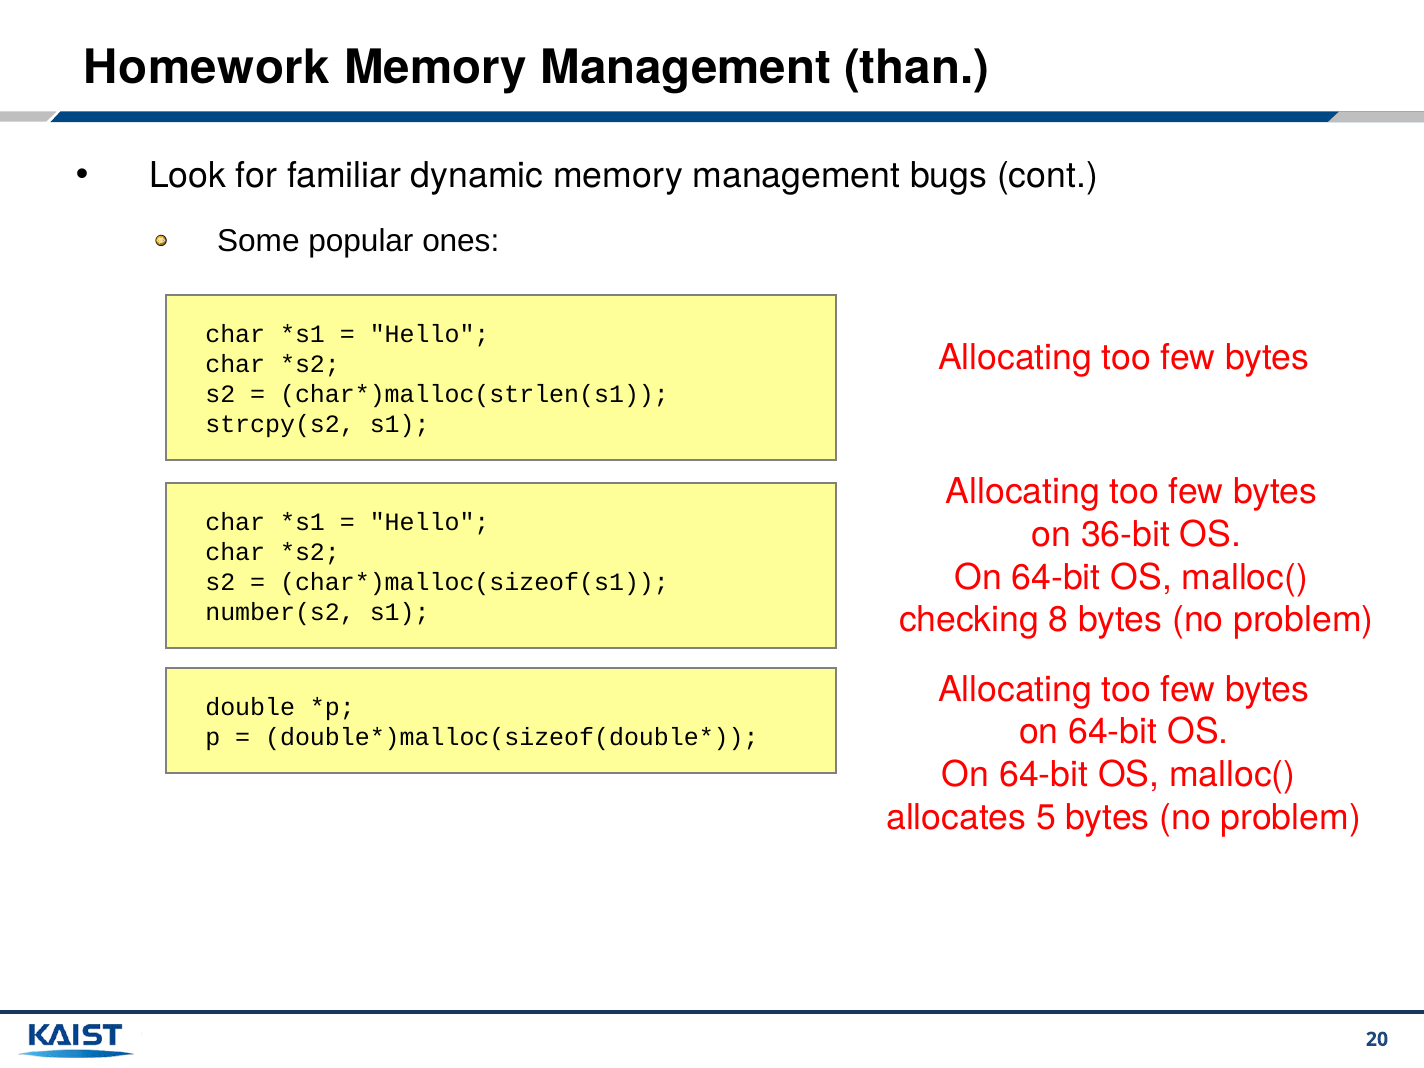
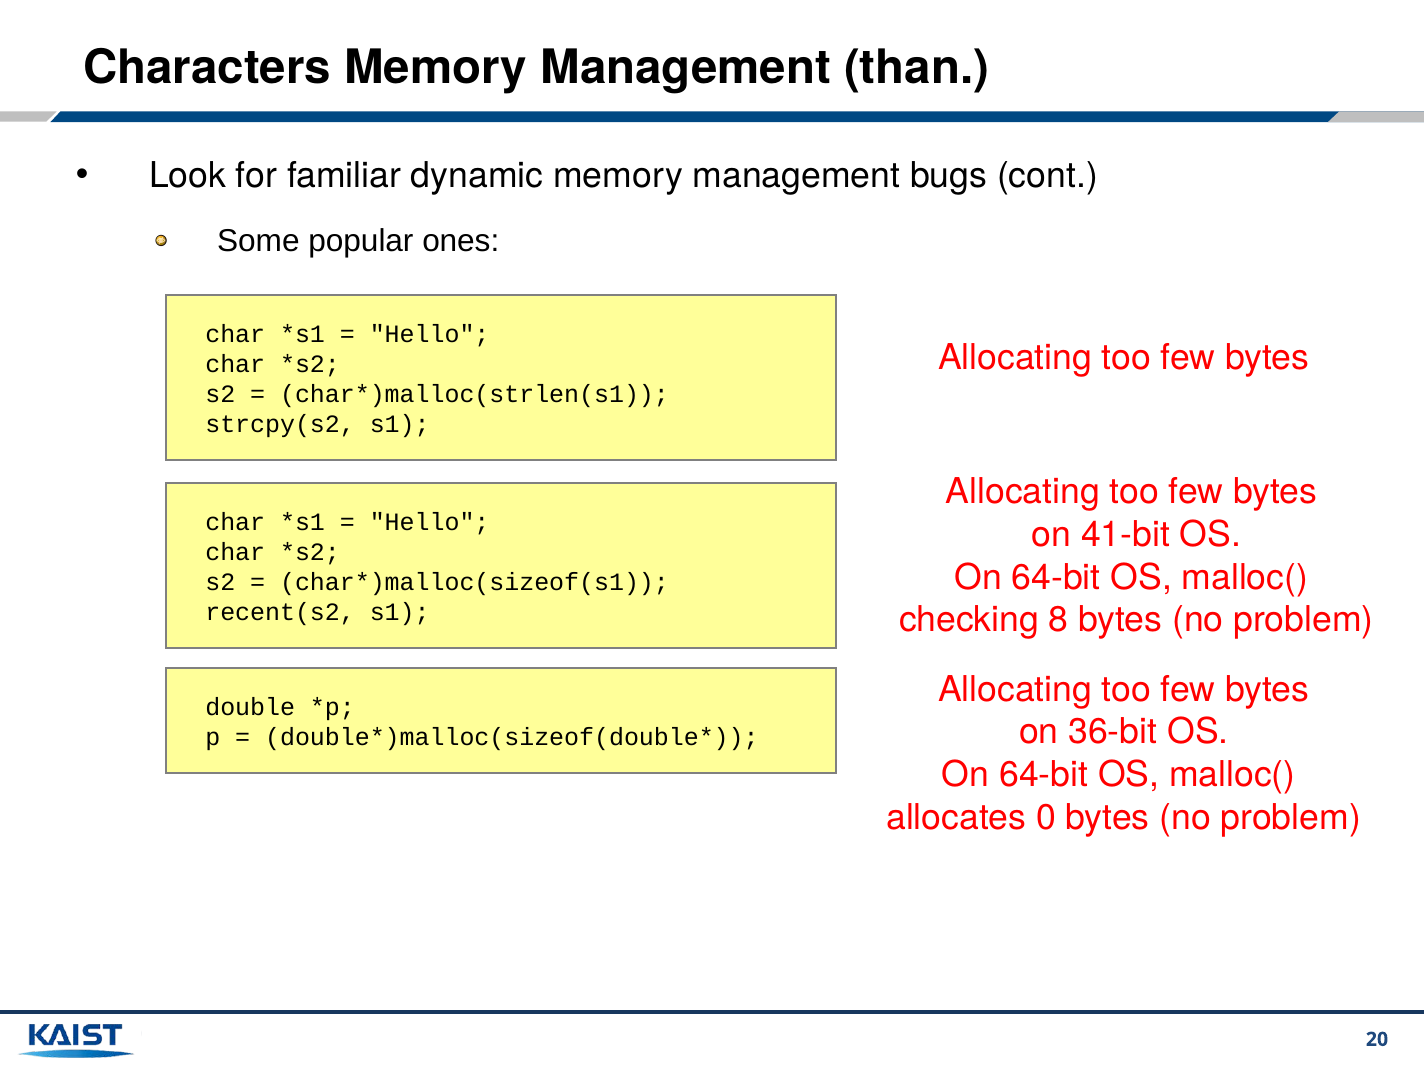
Homework: Homework -> Characters (207, 68)
36-bit: 36-bit -> 41-bit (1126, 535)
number(s2: number(s2 -> recent(s2 (280, 612)
64-bit: 64-bit -> 36-bit (1113, 732)
5: 5 -> 0 (1046, 818)
